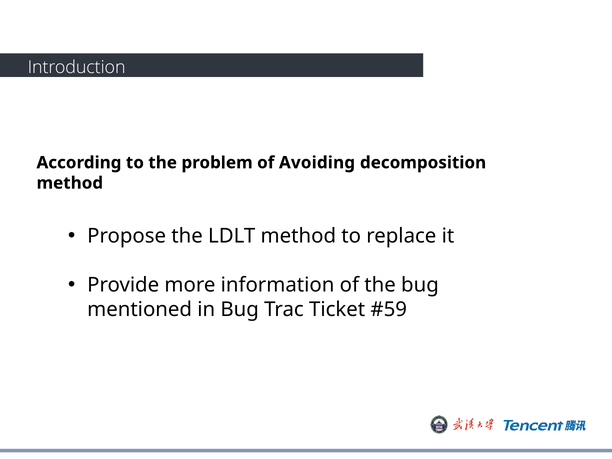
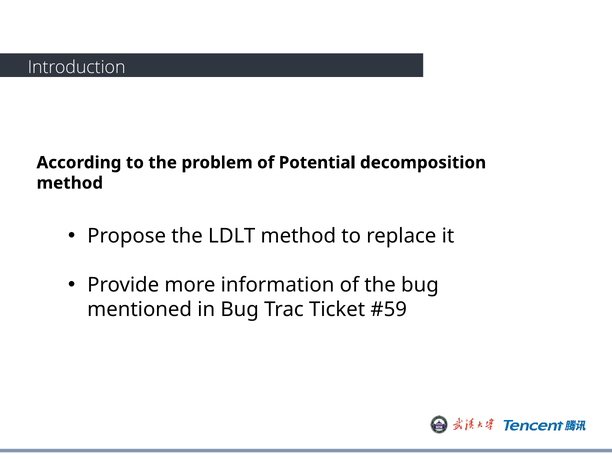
Avoiding: Avoiding -> Potential (317, 163)
